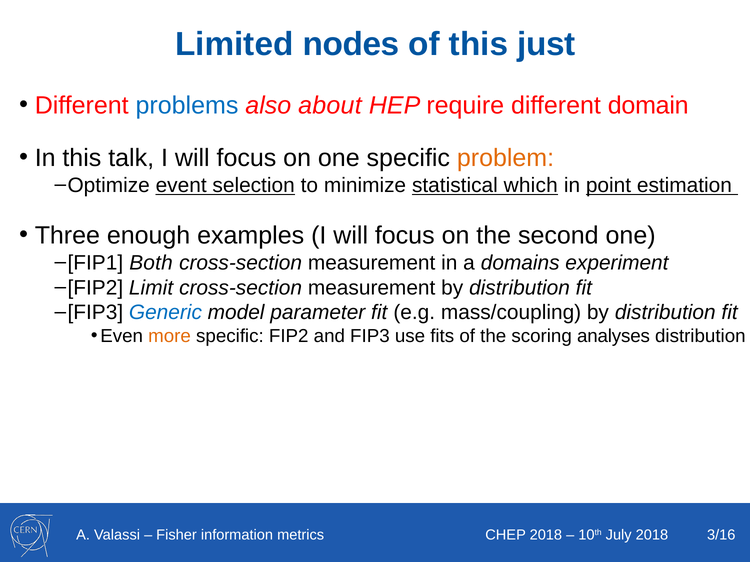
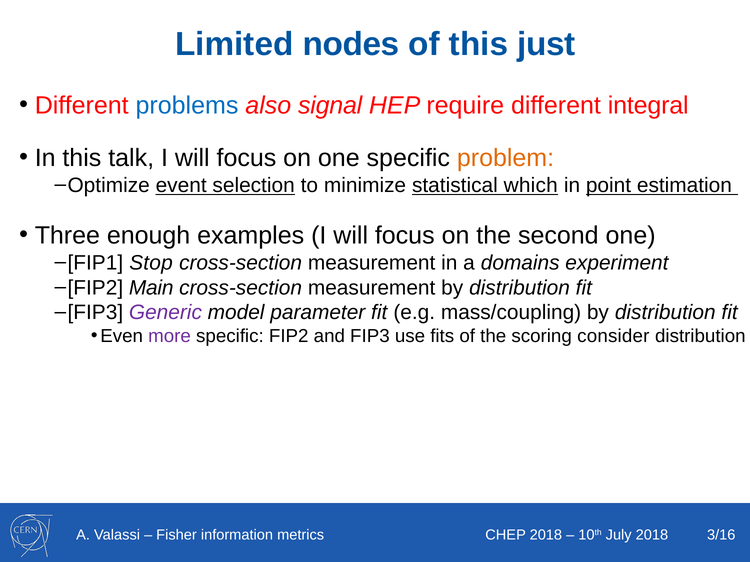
about: about -> signal (330, 106)
domain: domain -> integral (648, 106)
Both: Both -> Stop (151, 263)
Limit: Limit -> Main (151, 288)
Generic colour: blue -> purple (165, 313)
more colour: orange -> purple (170, 337)
analyses: analyses -> consider (613, 337)
